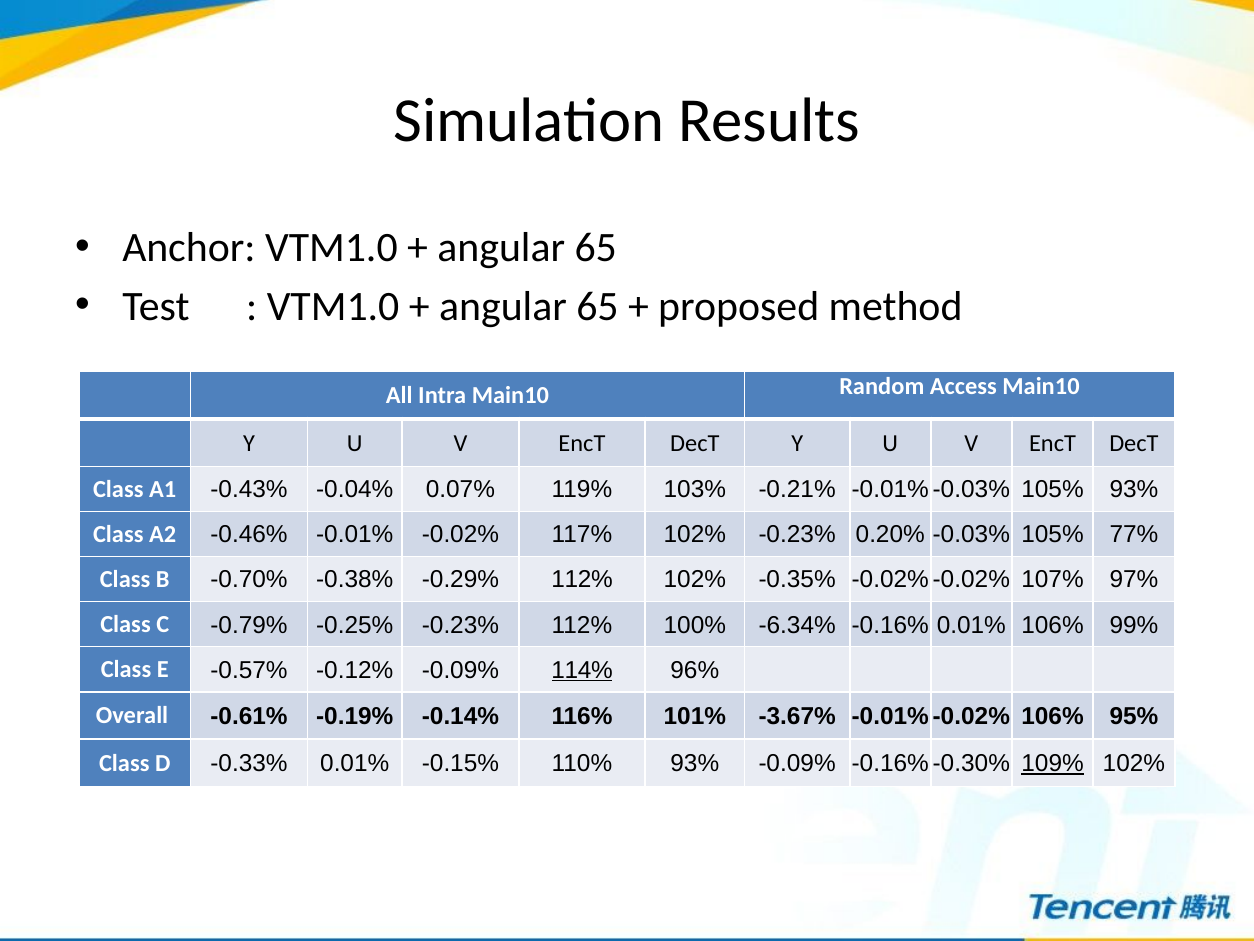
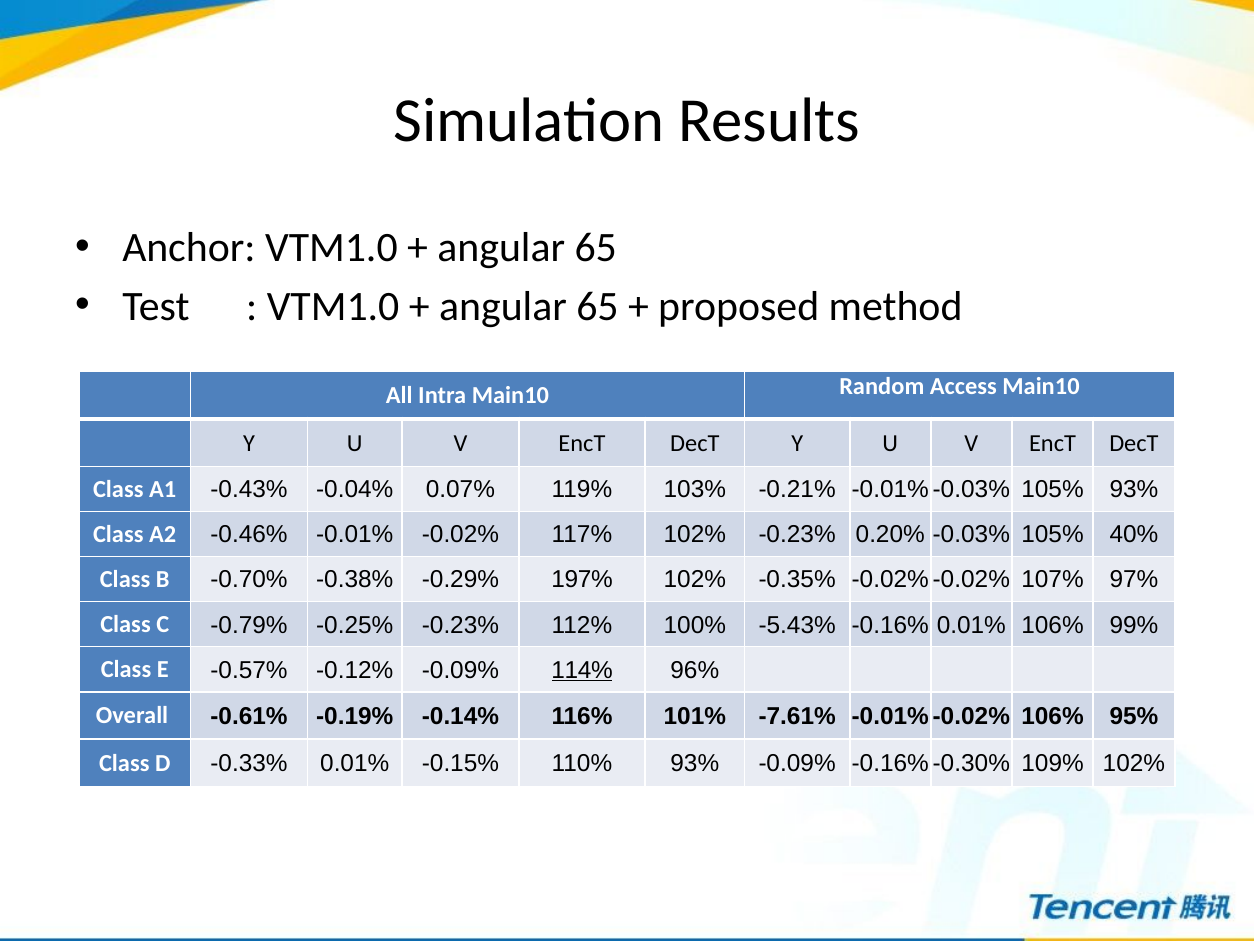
77%: 77% -> 40% (1134, 535)
-0.29% 112%: 112% -> 197% (582, 580)
-6.34%: -6.34% -> -5.43% (797, 625)
-3.67%: -3.67% -> -7.61% (797, 716)
109% underline: present -> none (1053, 763)
